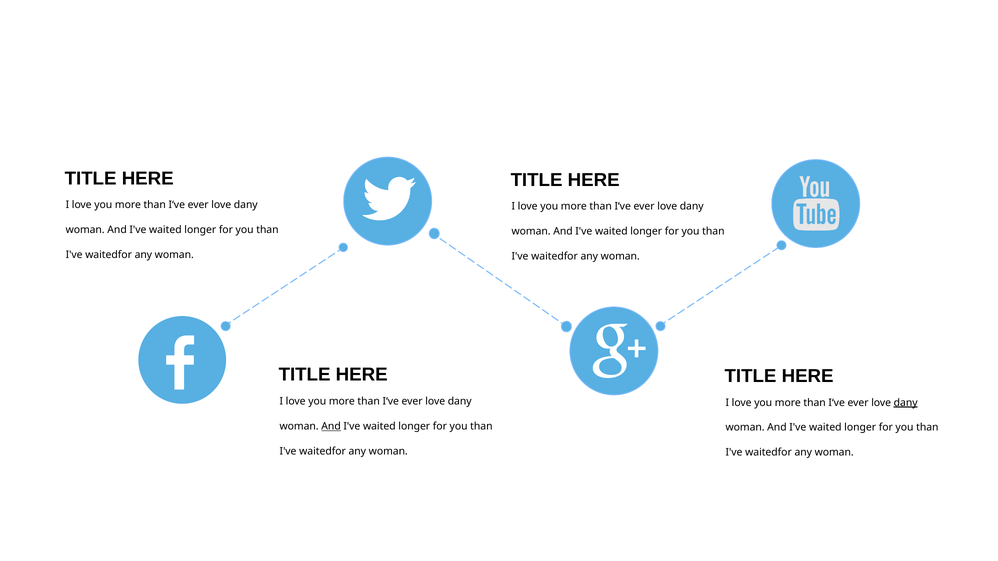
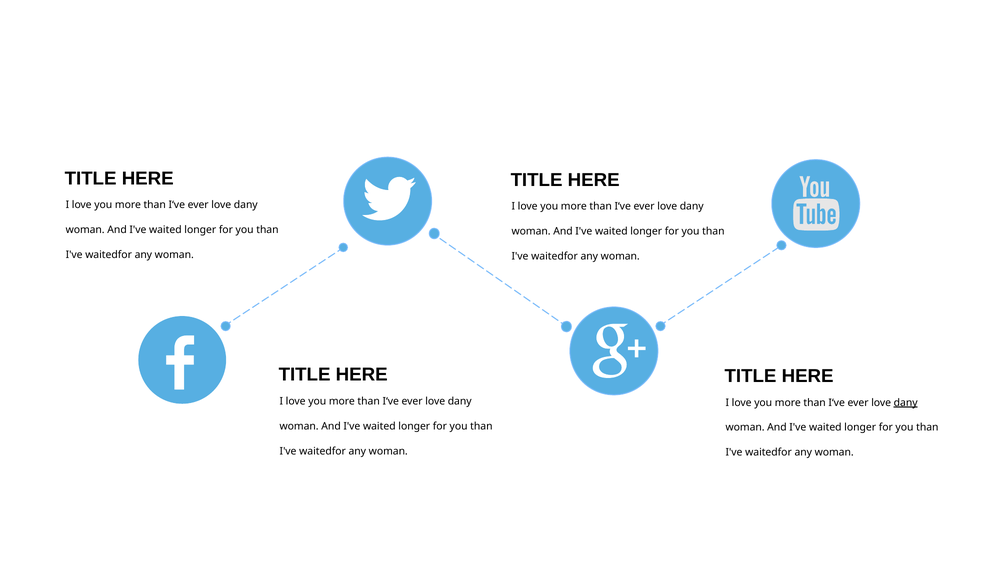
And underline: present -> none (331, 426)
